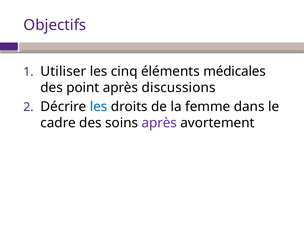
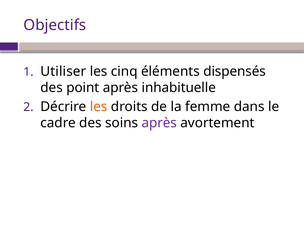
médicales: médicales -> dispensés (235, 71)
discussions: discussions -> inhabituelle (179, 88)
les colour: blue -> orange (99, 107)
